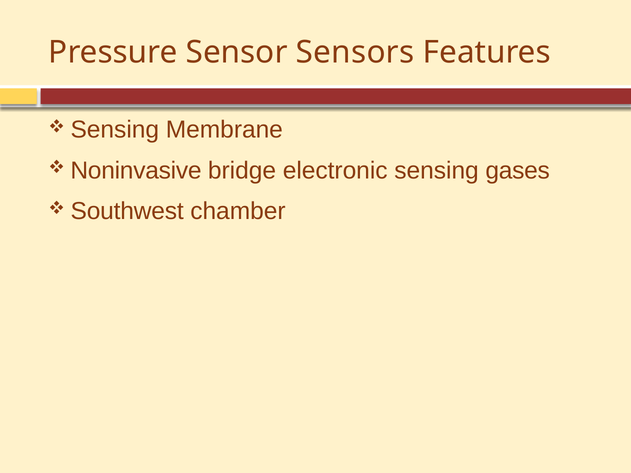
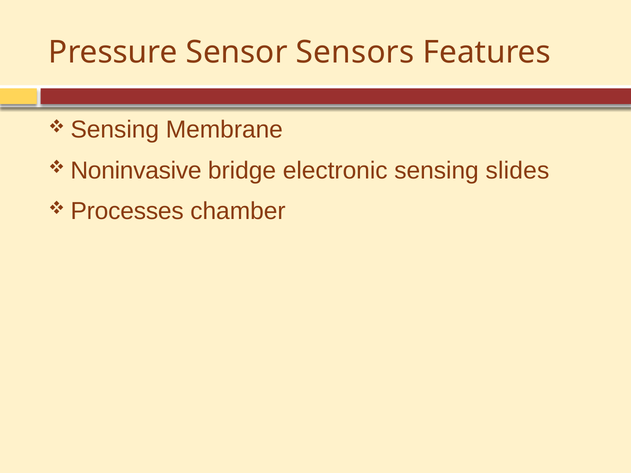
gases: gases -> slides (517, 171)
Southwest: Southwest -> Processes (127, 212)
